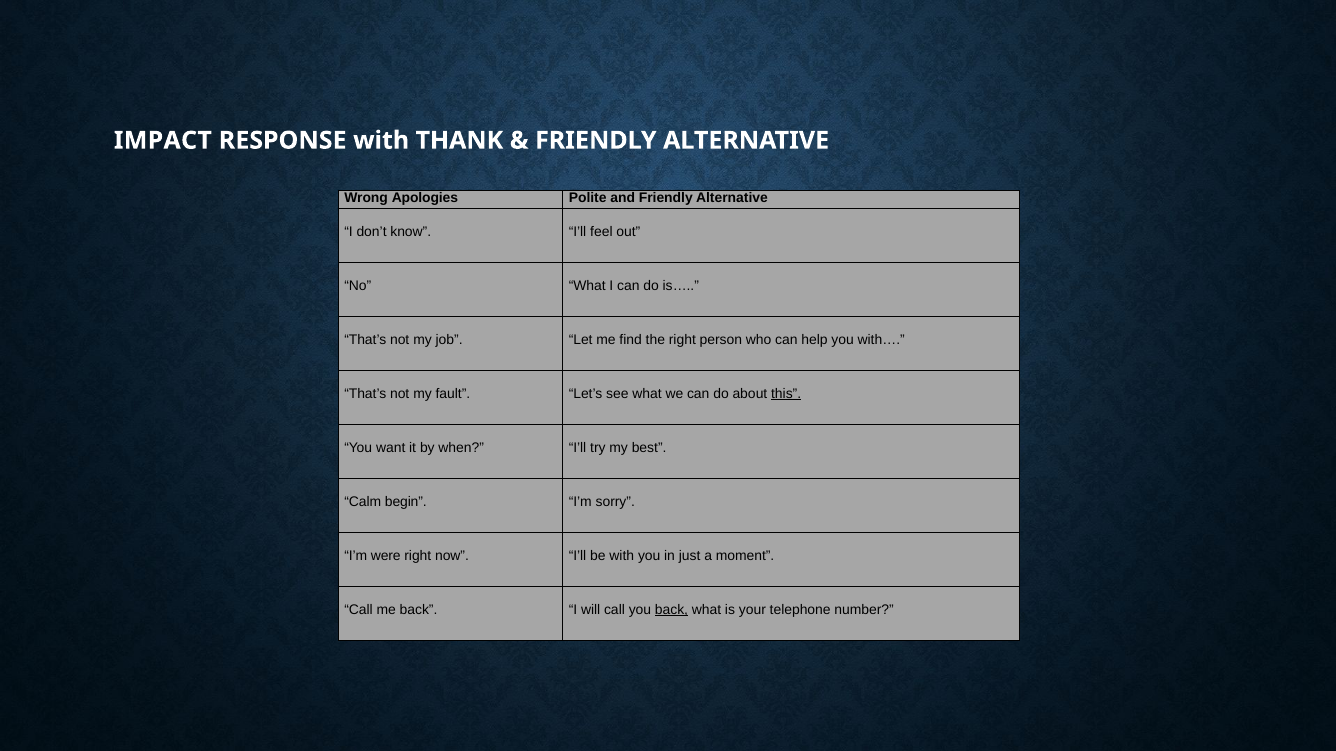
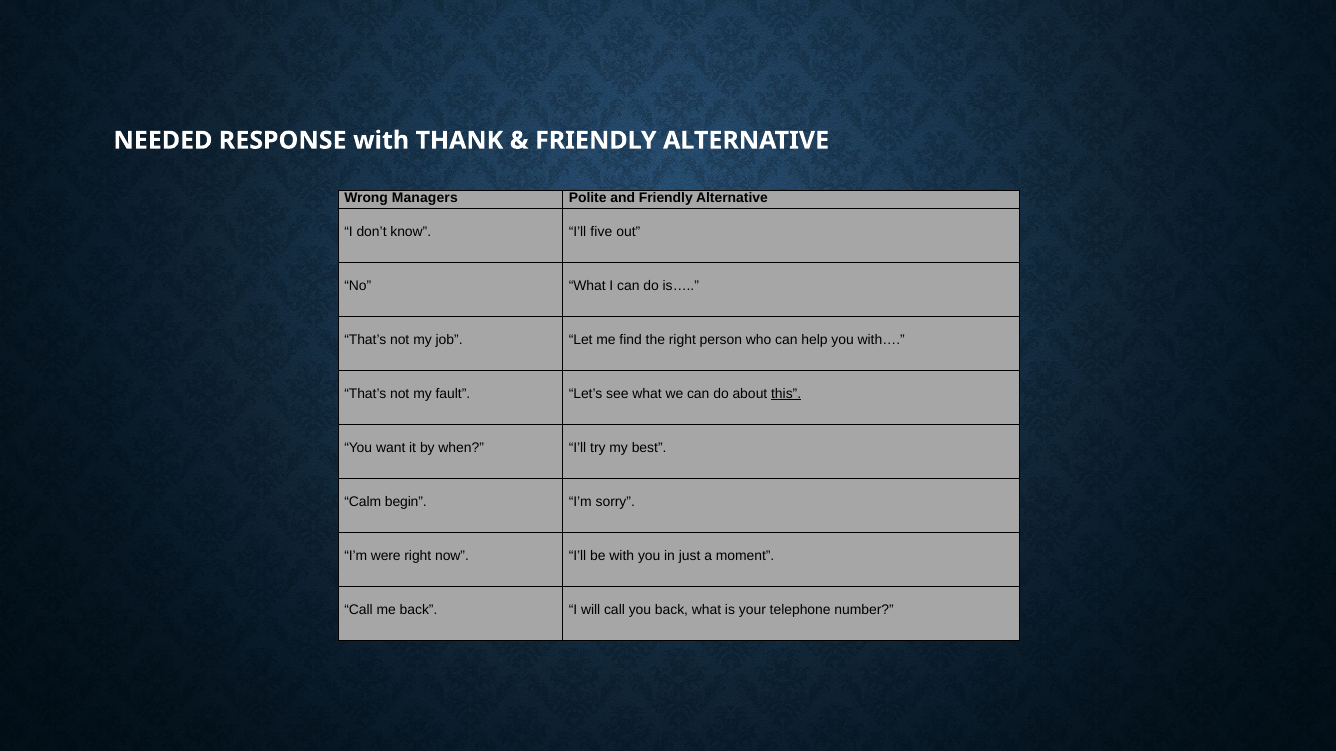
IMPACT: IMPACT -> NEEDED (163, 141)
Apologies: Apologies -> Managers (425, 198)
feel: feel -> five (601, 232)
back underline: present -> none (671, 610)
